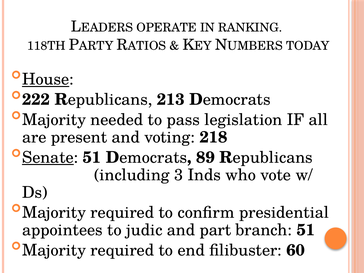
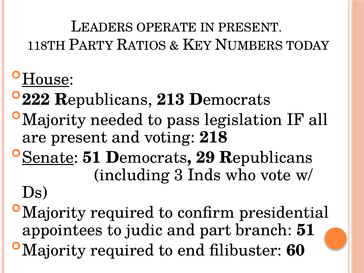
IN RANKING: RANKING -> PRESENT (250, 28)
89: 89 -> 29 (205, 157)
